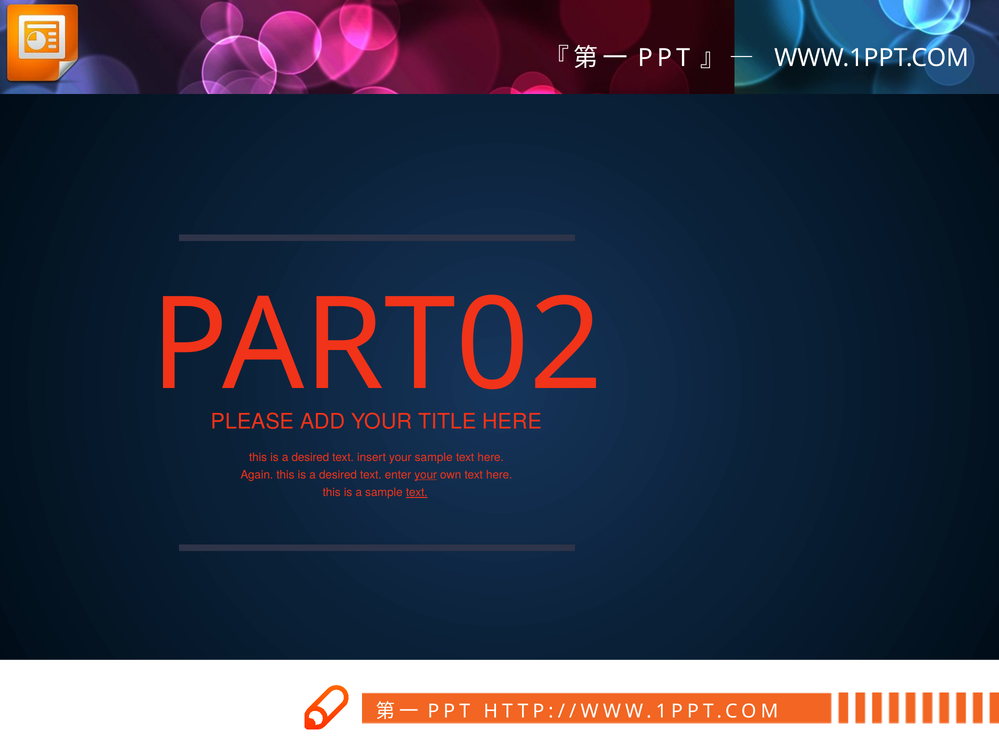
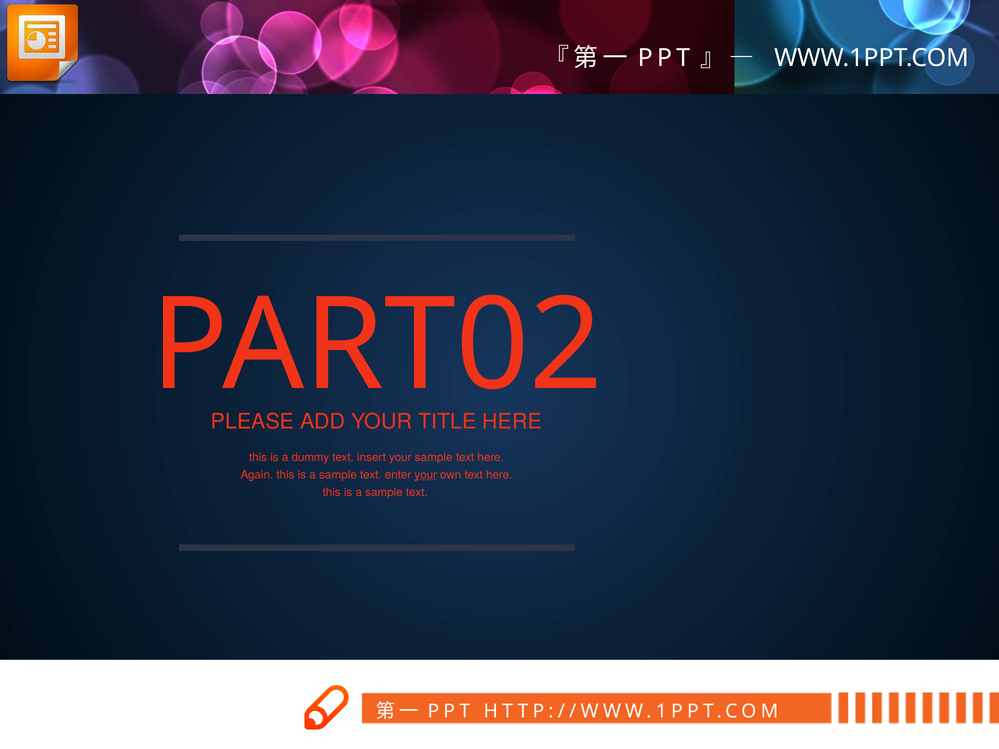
desired: desired -> dummy (310, 457)
desired: desired -> sample (338, 475)
text underline: present -> none (417, 493)
